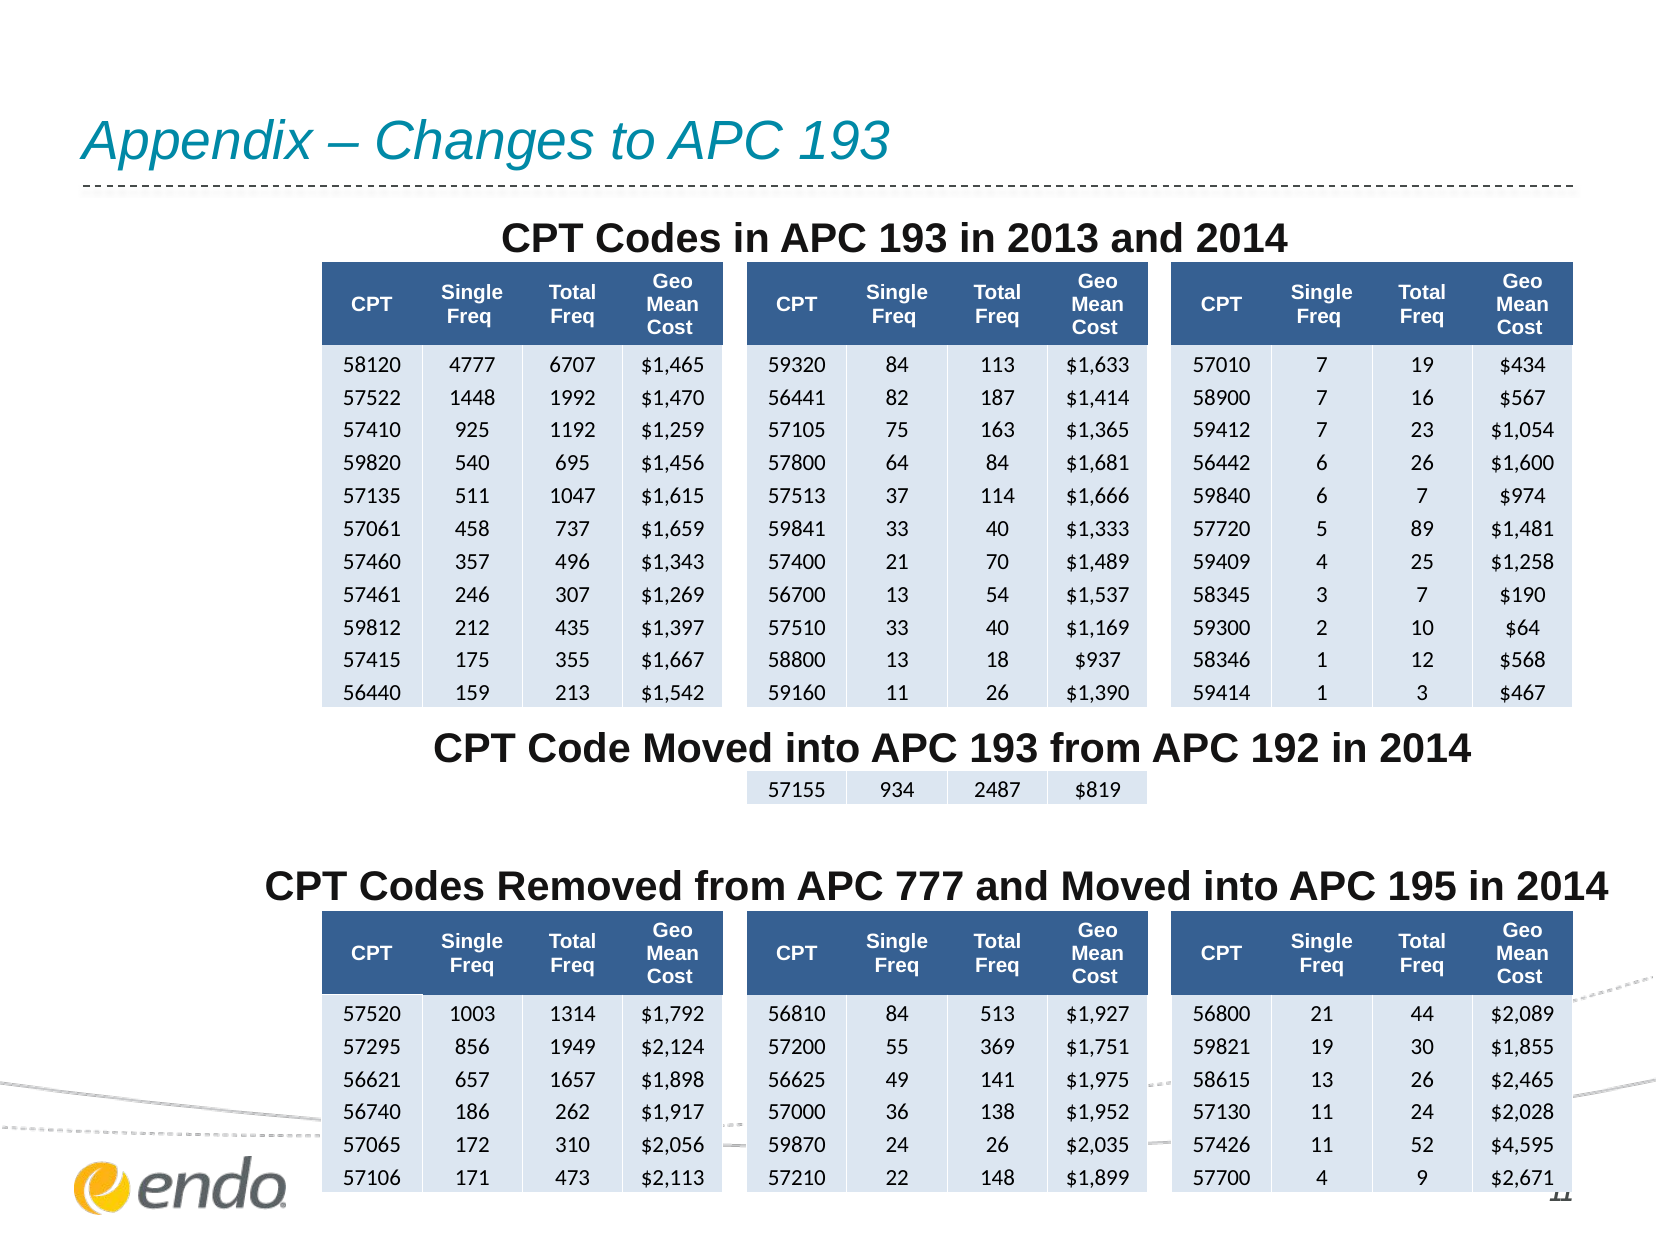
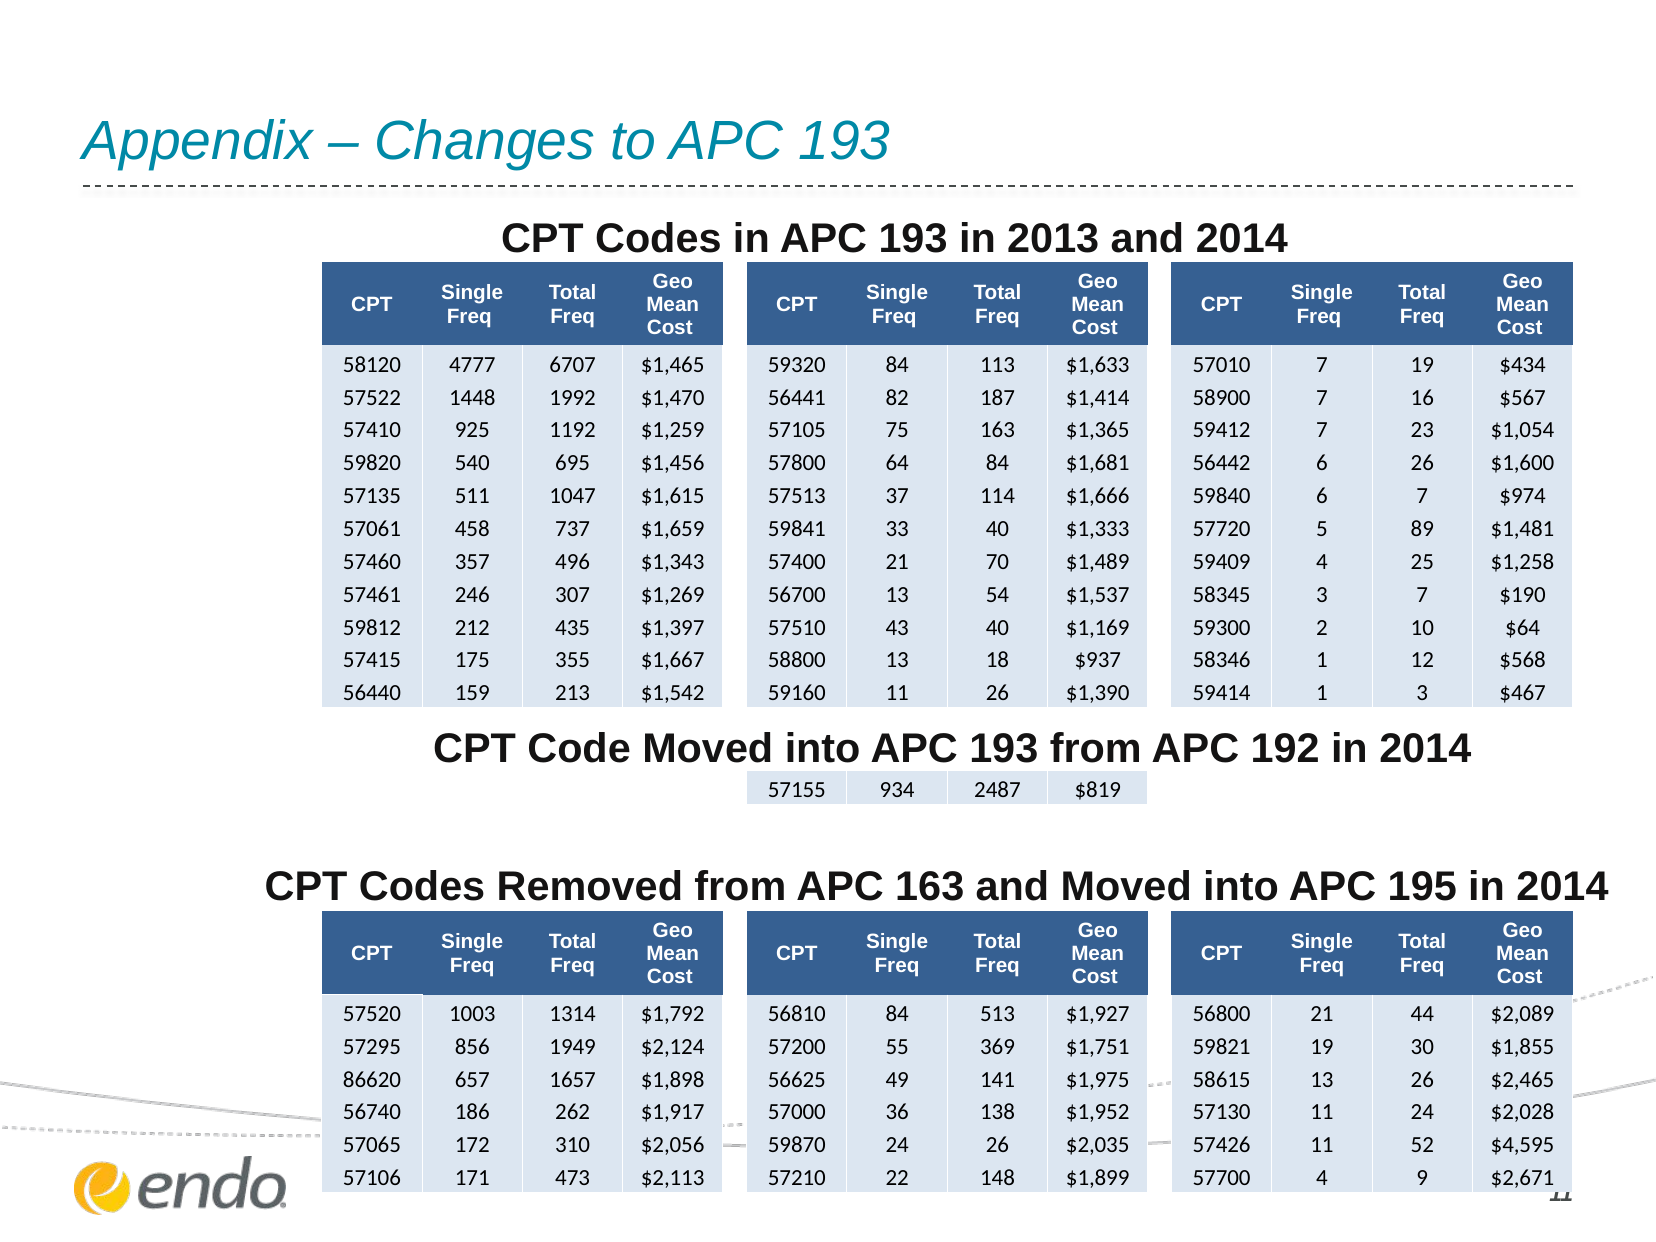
57510 33: 33 -> 43 (897, 627)
APC 777: 777 -> 163 (930, 887)
56621: 56621 -> 86620 (372, 1079)
